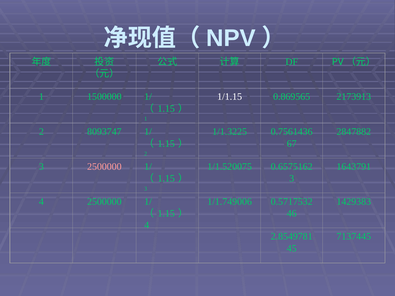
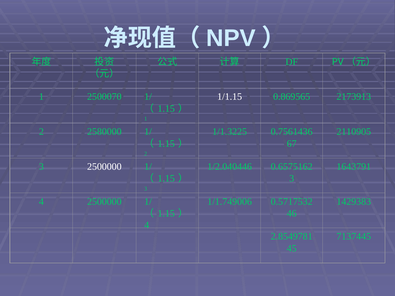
1500000: 1500000 -> 2500070 (104, 97)
8093747: 8093747 -> 2580000 (104, 132)
2847882: 2847882 -> 2110905 (354, 132)
2500000 colour: pink -> white (104, 167)
1/1.520075: 1/1.520075 -> 1/2.040446 (230, 167)
